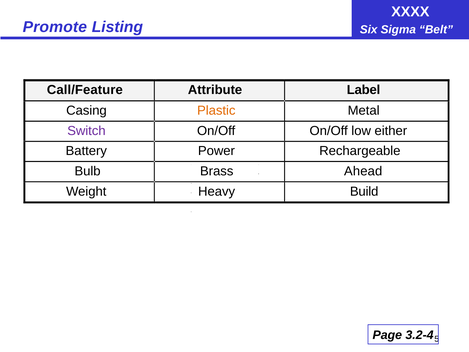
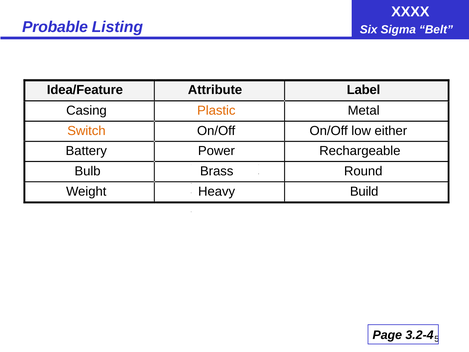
Promote: Promote -> Probable (55, 27)
Call/Feature: Call/Feature -> Idea/Feature (85, 90)
Switch colour: purple -> orange (86, 131)
Ahead: Ahead -> Round (363, 171)
